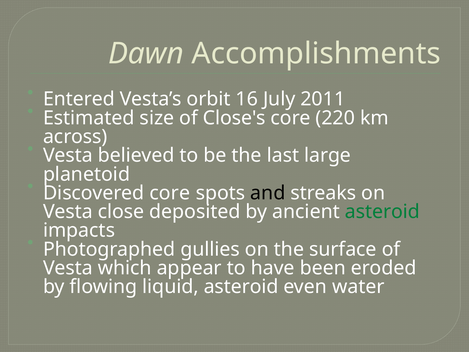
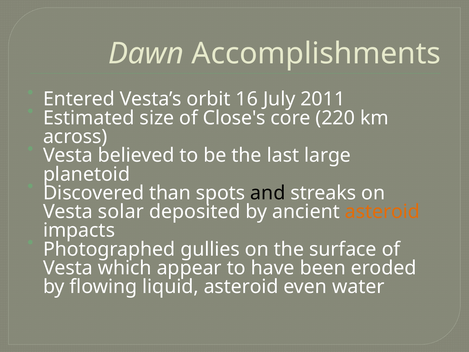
Discovered core: core -> than (170, 193)
close: close -> solar (121, 212)
asteroid colour: green -> orange (382, 212)
